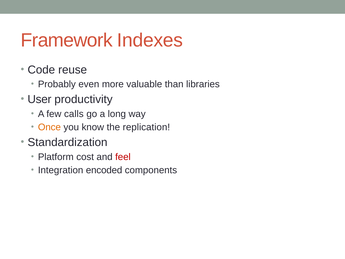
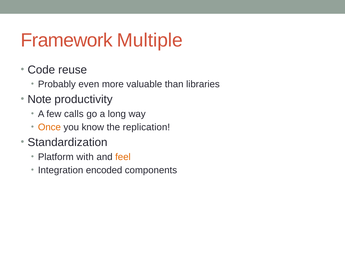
Indexes: Indexes -> Multiple (150, 40)
User: User -> Note (39, 99)
cost: cost -> with (85, 157)
feel colour: red -> orange (123, 157)
